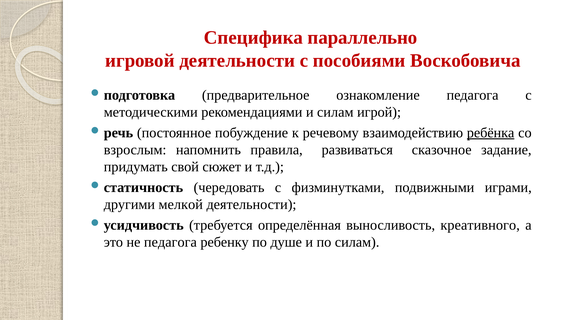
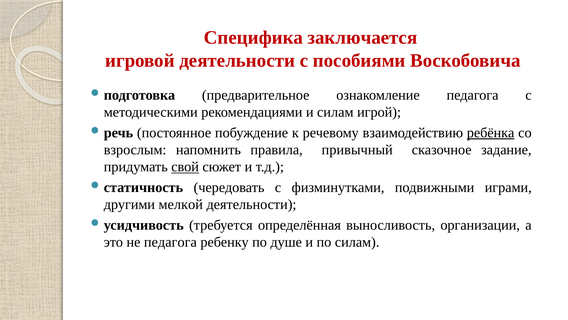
параллельно: параллельно -> заключается (362, 38)
развиваться: развиваться -> привычный (357, 150)
свой underline: none -> present (185, 167)
креативного: креативного -> организации (480, 225)
